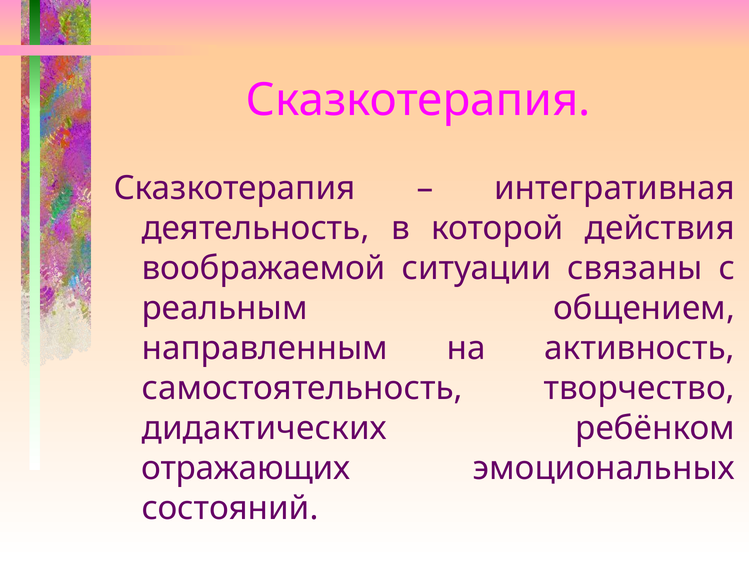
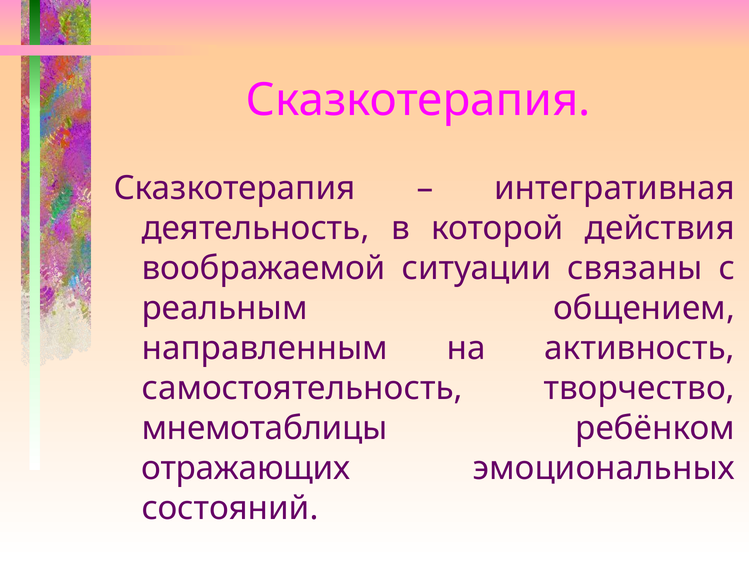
дидактических: дидактических -> мнемотаблицы (265, 428)
